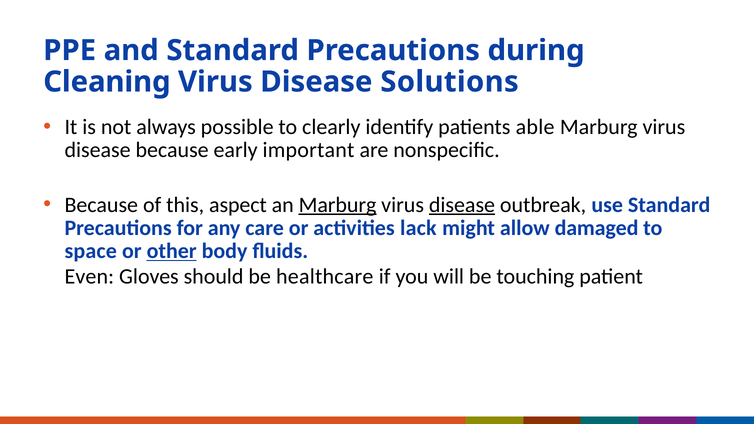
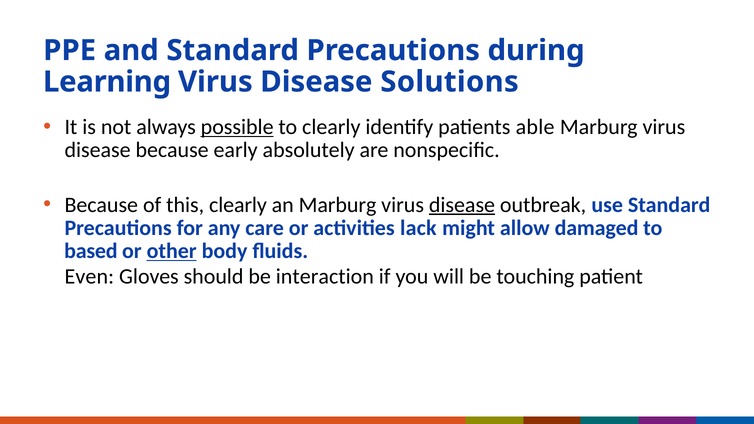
Cleaning: Cleaning -> Learning (107, 82)
possible underline: none -> present (237, 127)
important: important -> absolutely (309, 150)
this aspect: aspect -> clearly (238, 205)
Marburg underline: present -> none (338, 205)
space: space -> based (91, 251)
healthcare: healthcare -> interaction (325, 276)
